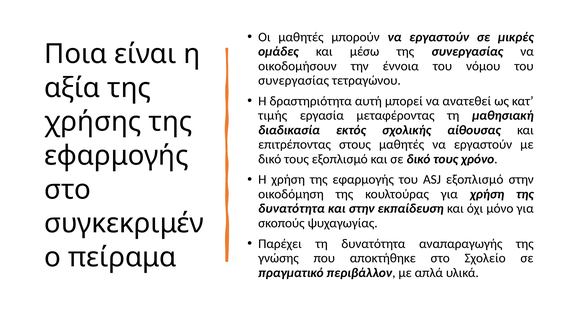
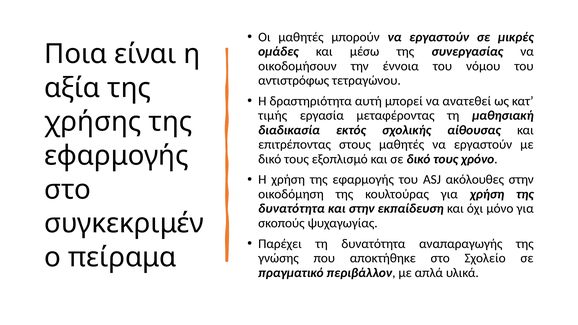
συνεργασίας: συνεργασίας -> αντιστρόφως (294, 81)
ASJ εξοπλισμό: εξοπλισμό -> ακόλουθες (475, 180)
